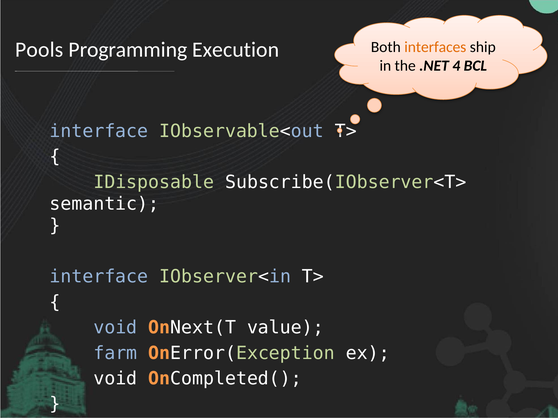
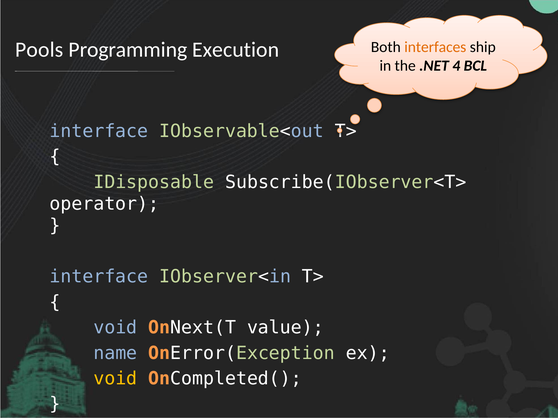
semantic: semantic -> operator (104, 204)
farm: farm -> name (115, 353)
void colour: white -> yellow (115, 379)
